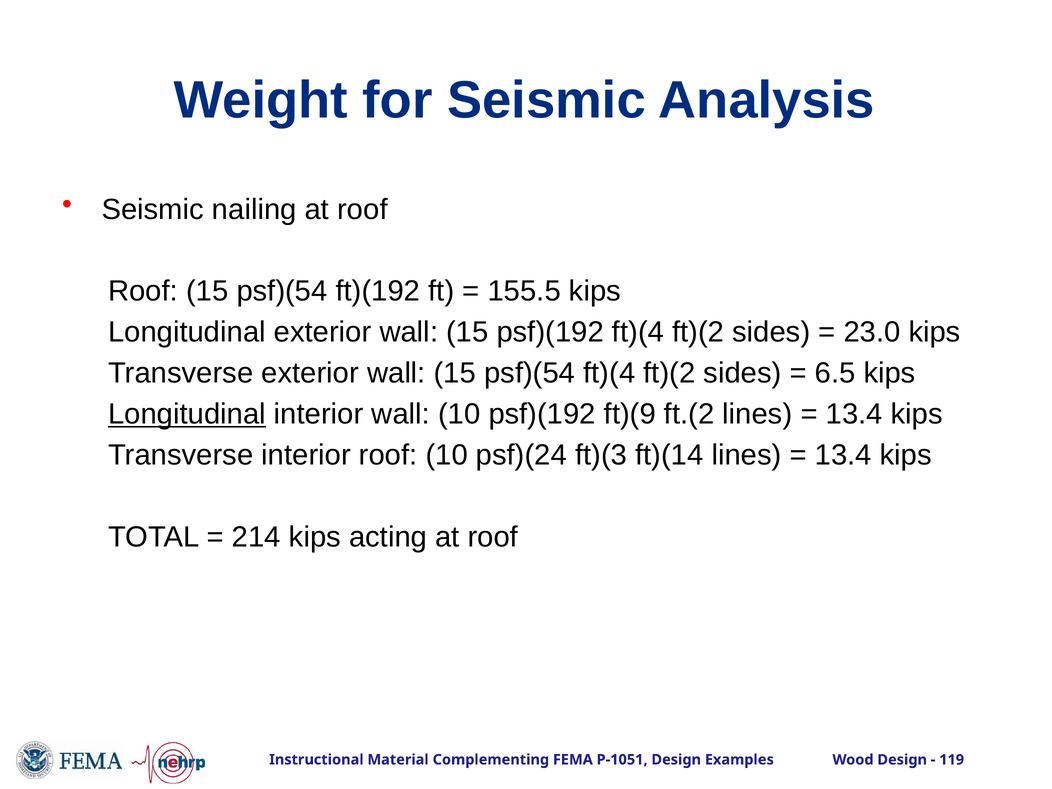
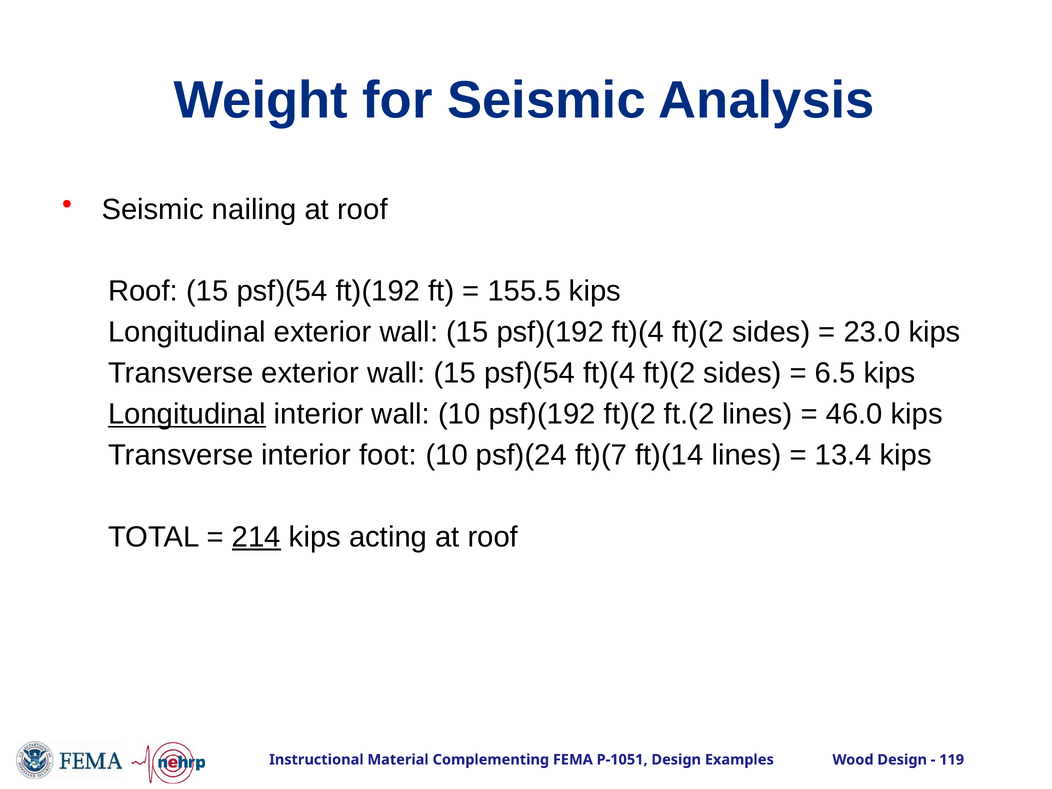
psf)(192 ft)(9: ft)(9 -> ft)(2 (630, 414)
13.4: 13.4 -> 46.0 (854, 414)
interior roof: roof -> foot (388, 455)
ft)(3: ft)(3 -> ft)(7 (601, 455)
214 underline: none -> present (256, 537)
